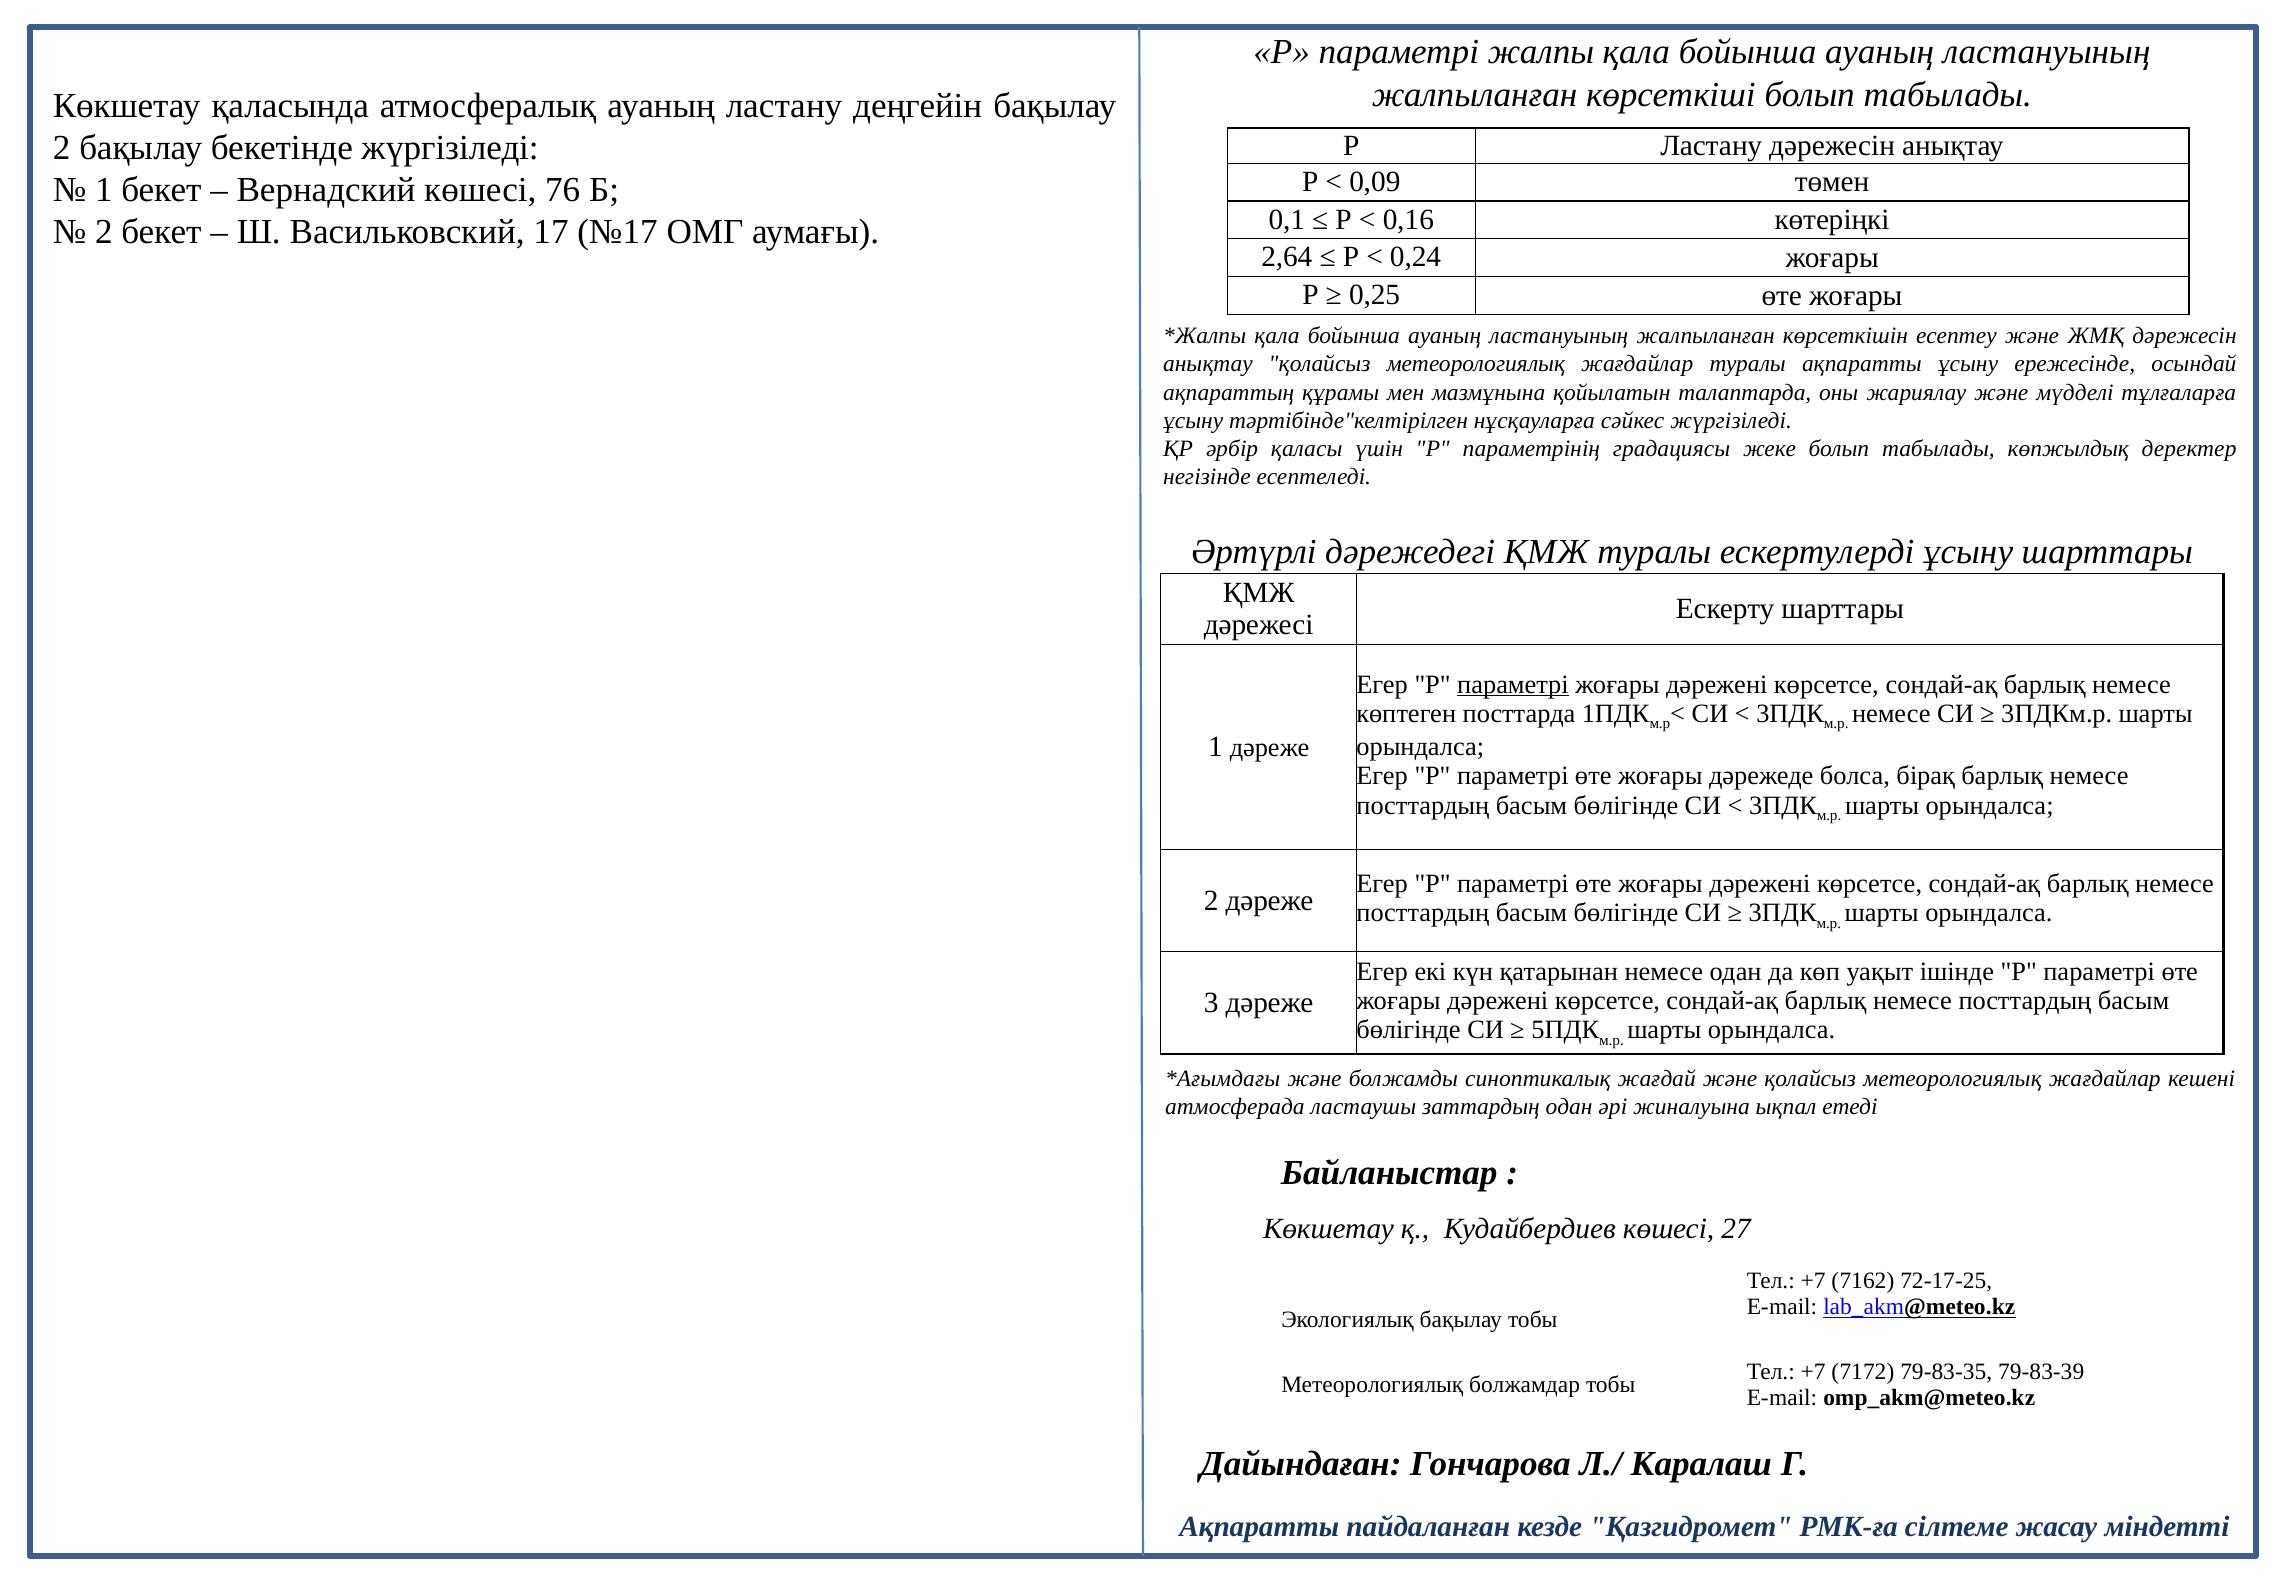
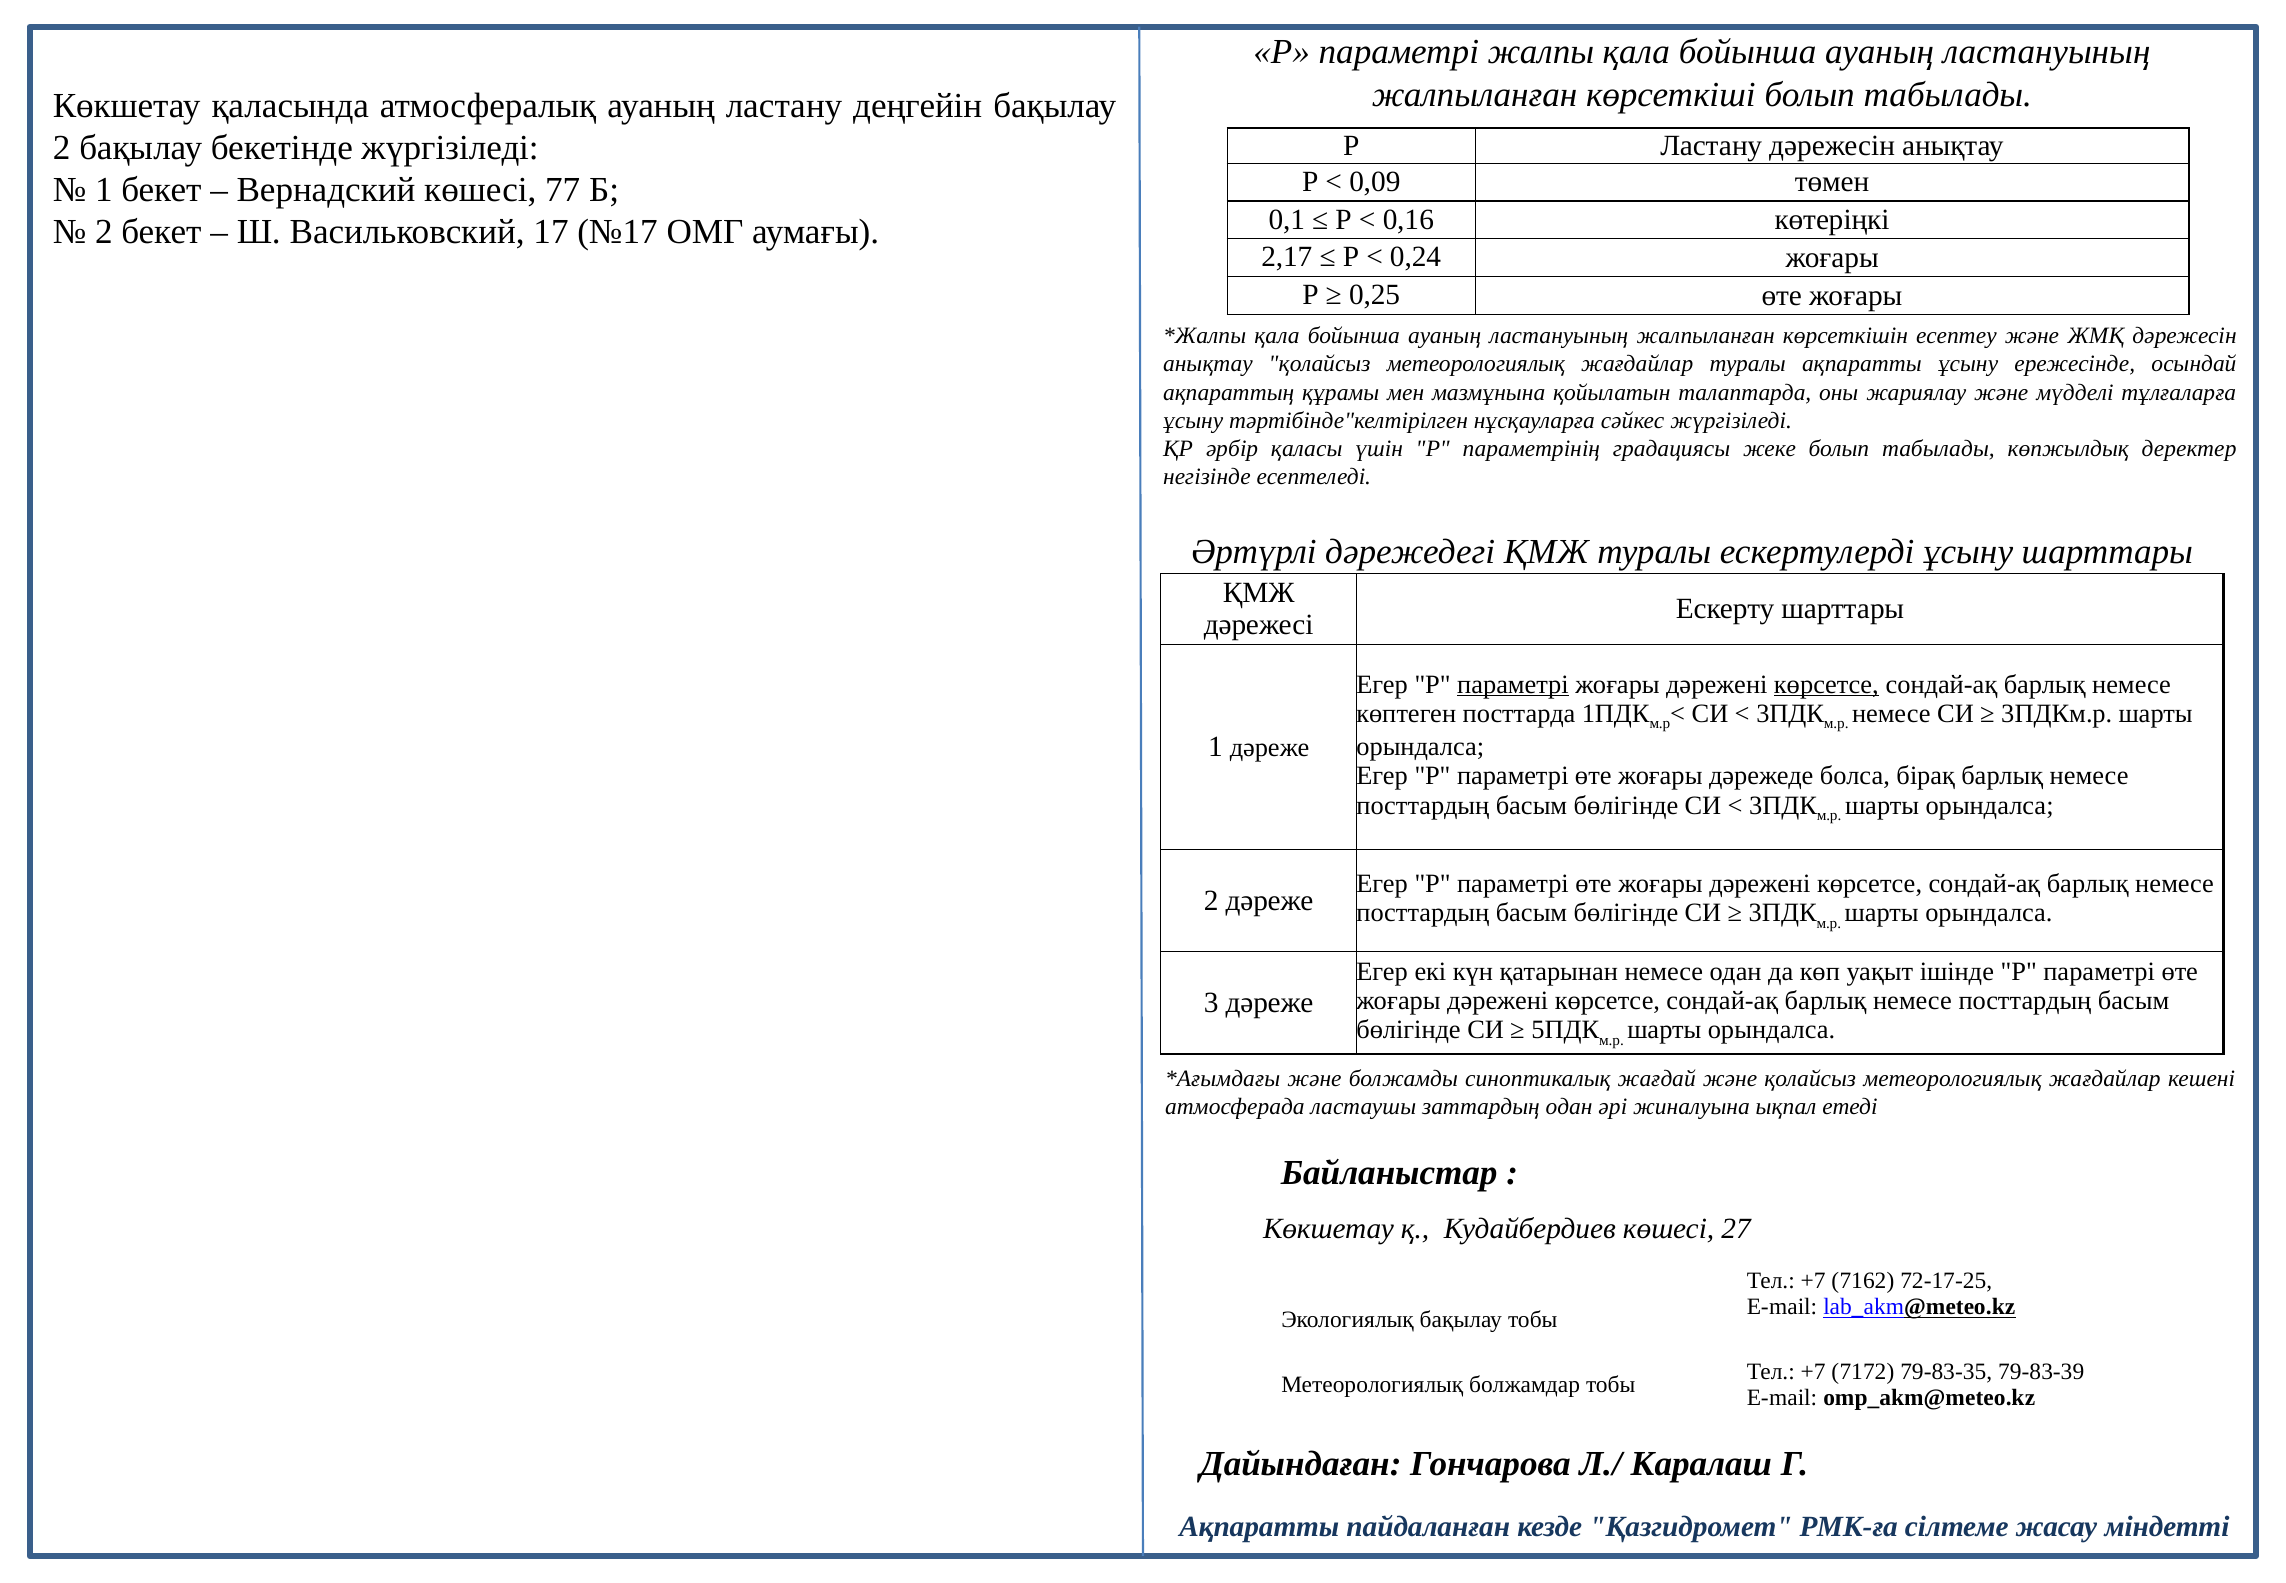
76: 76 -> 77 (563, 190)
2,64: 2,64 -> 2,17 (1287, 257)
көрсетсе underline: none -> present (1826, 684)
